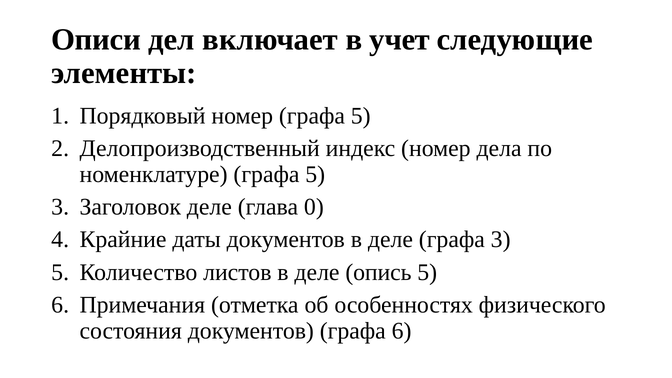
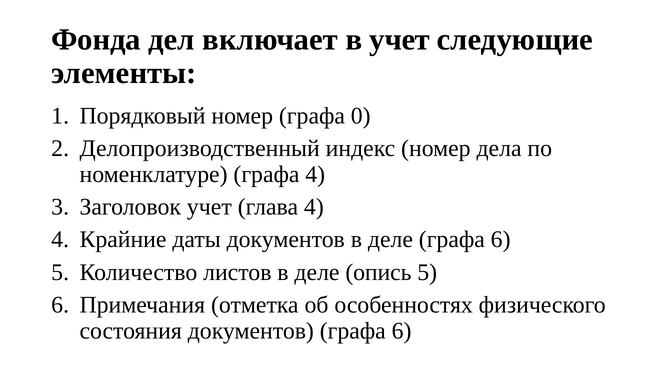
Описи: Описи -> Фонда (96, 40)
номер графа 5: 5 -> 0 (361, 116)
номенклатуре графа 5: 5 -> 4 (315, 174)
Заголовок деле: деле -> учет (209, 207)
глава 0: 0 -> 4 (314, 207)
деле графа 3: 3 -> 6 (501, 240)
